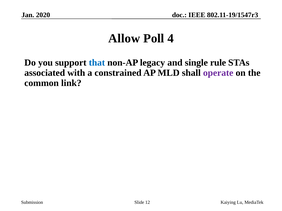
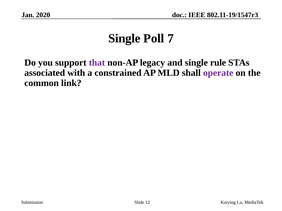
Allow: Allow -> Single (124, 38)
4: 4 -> 7 (171, 38)
that colour: blue -> purple (97, 63)
